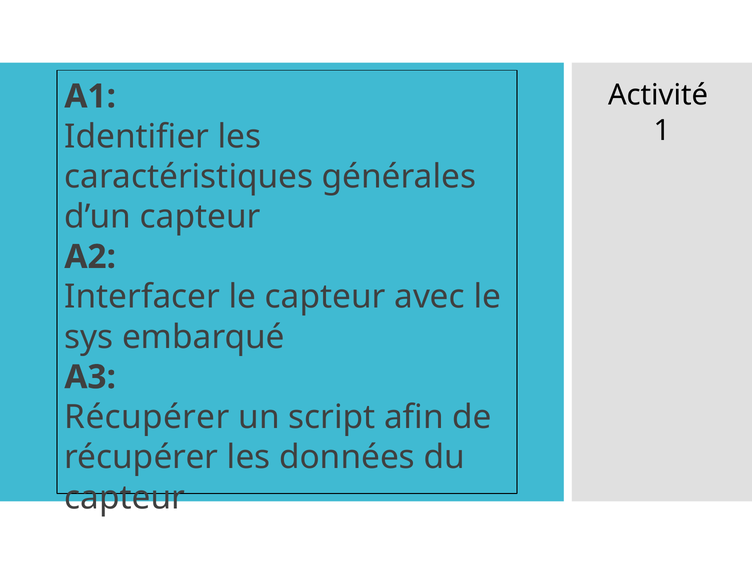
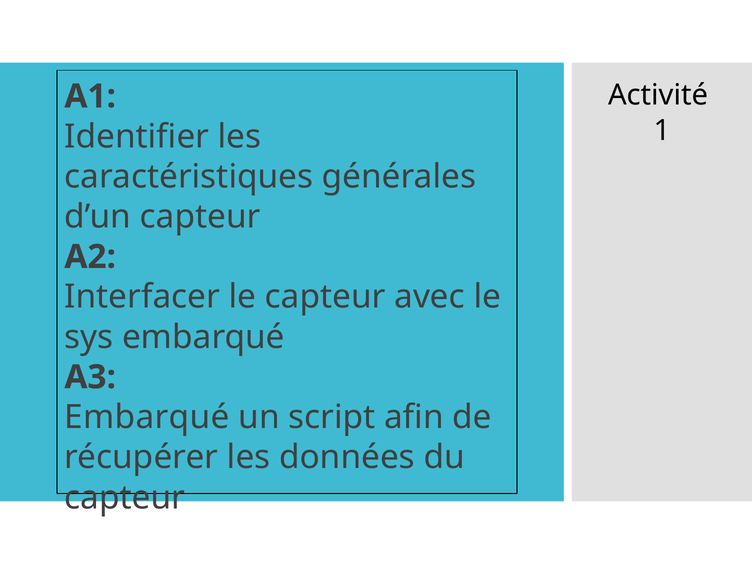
Récupérer: Récupérer -> Embarqué (147, 417)
